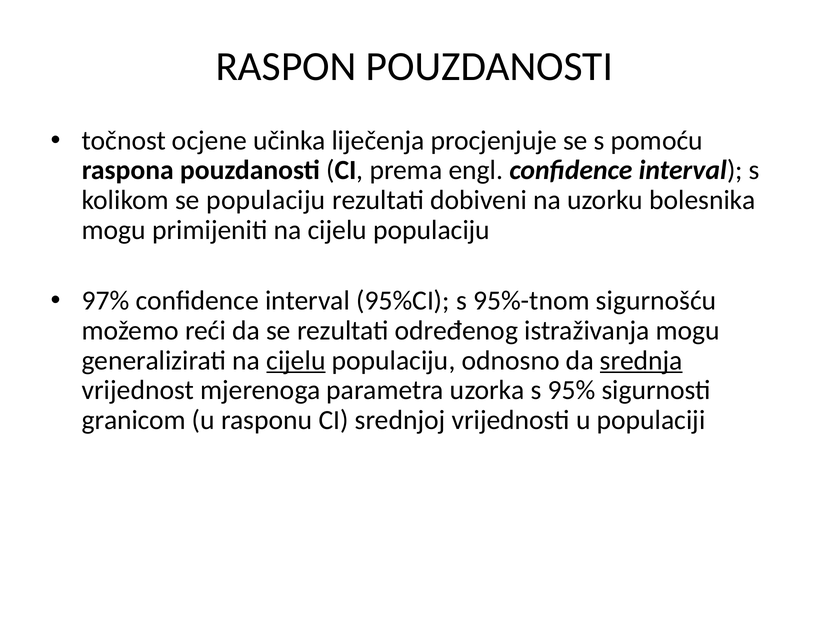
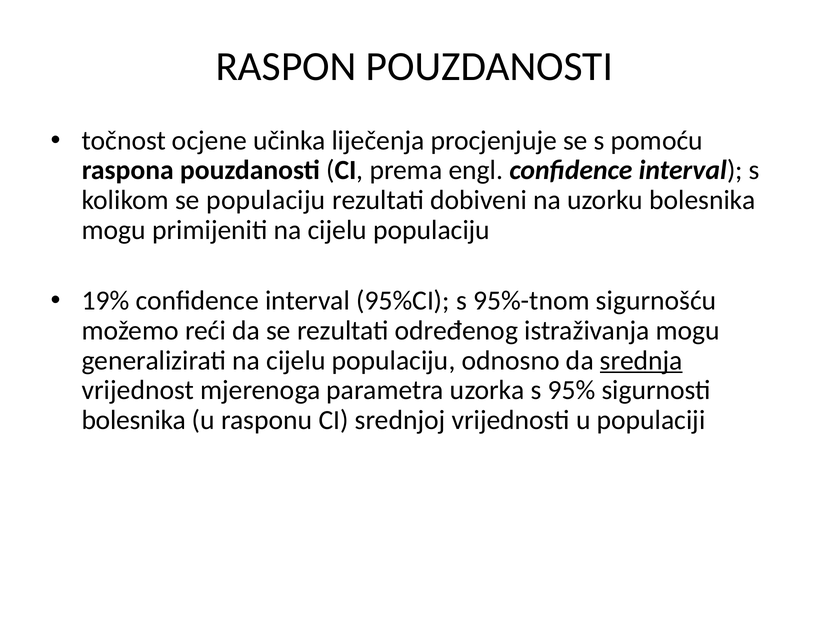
97%: 97% -> 19% (106, 301)
cijelu underline: present -> none (296, 360)
granicom: granicom -> bolesnika (134, 420)
